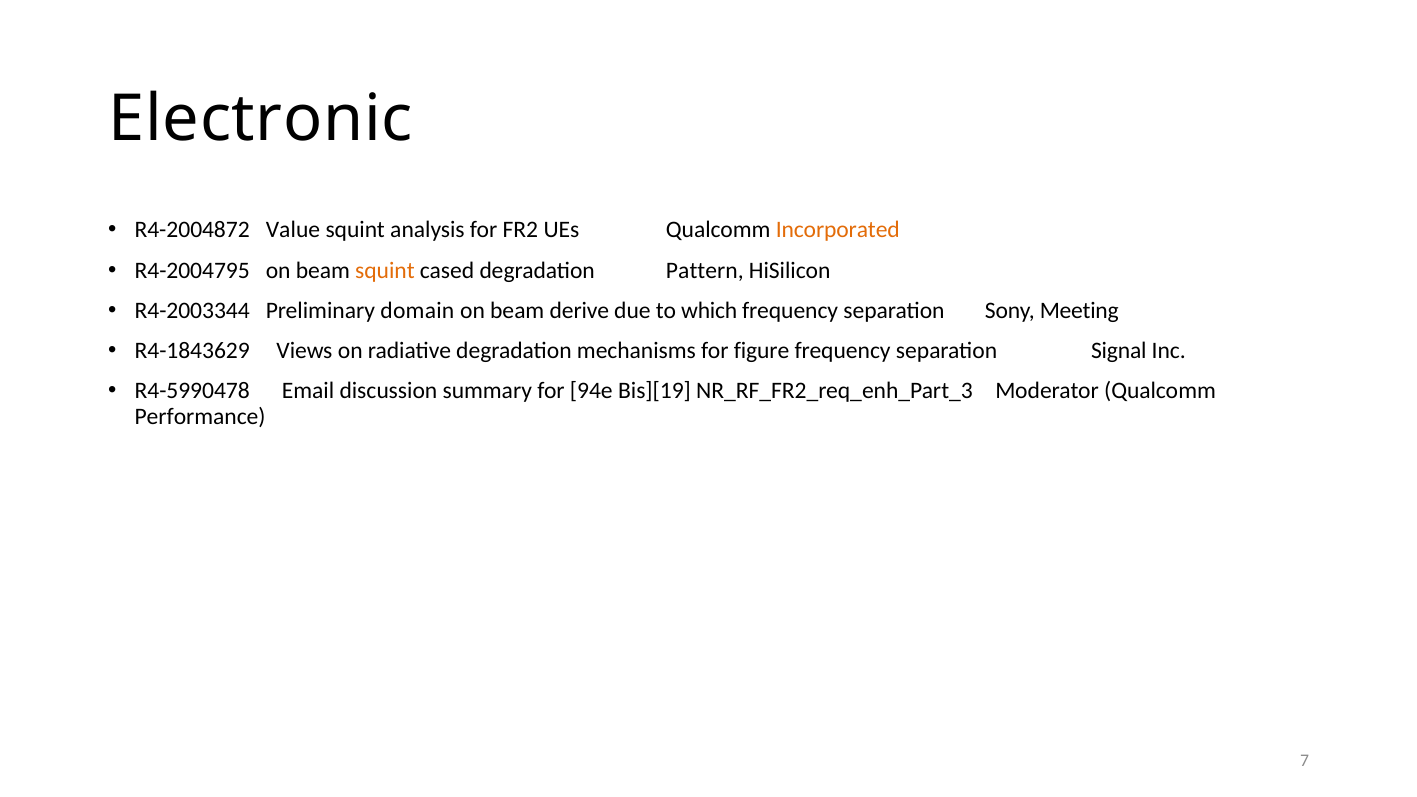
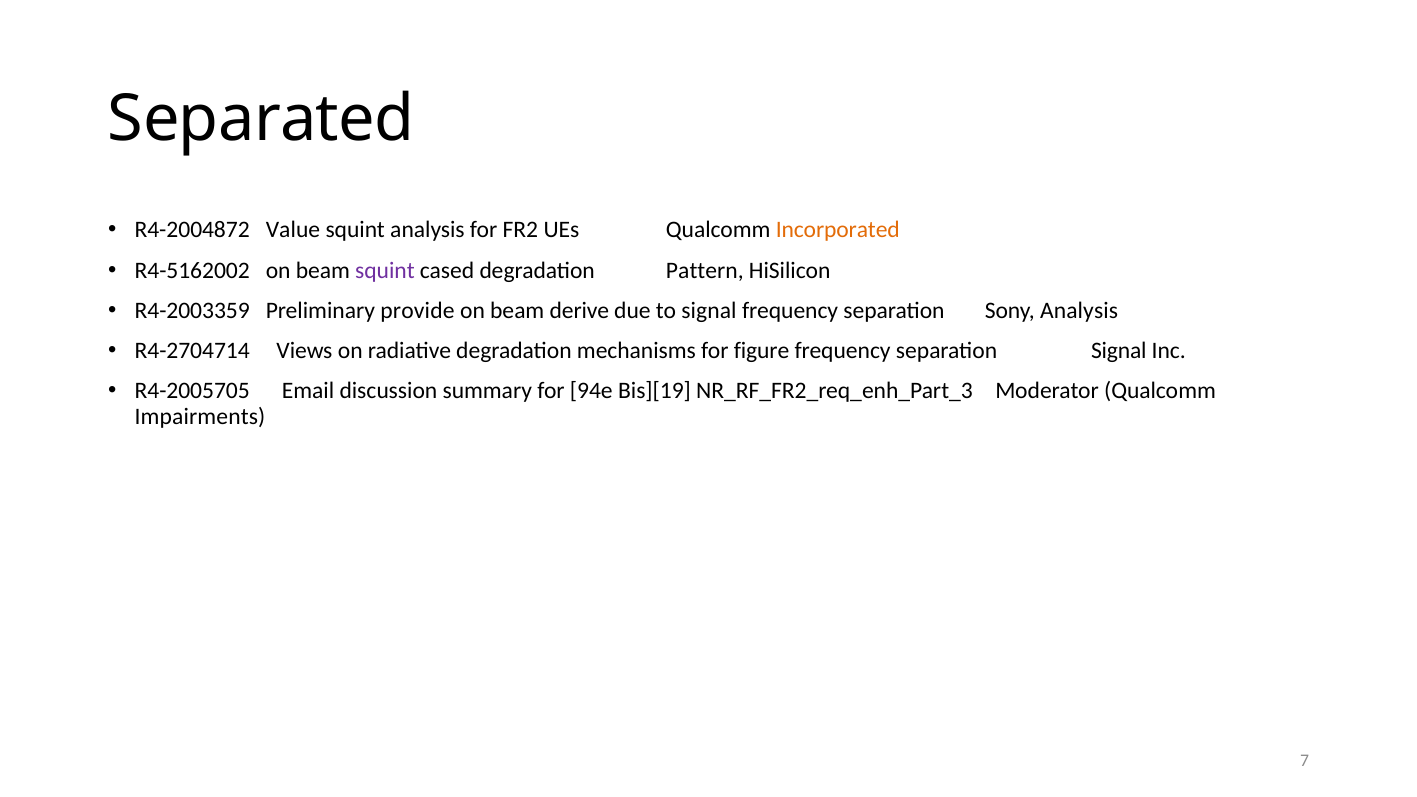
Electronic: Electronic -> Separated (261, 119)
R4-2004795: R4-2004795 -> R4-5162002 (192, 270)
squint colour: orange -> purple (385, 270)
R4-2003344: R4-2003344 -> R4-2003359 (192, 310)
domain: domain -> provide (417, 310)
to which: which -> signal (709, 310)
Sony Meeting: Meeting -> Analysis (1079, 310)
R4-1843629: R4-1843629 -> R4-2704714 (192, 351)
R4-5990478: R4-5990478 -> R4-2005705 (192, 391)
Performance: Performance -> Impairments (200, 416)
